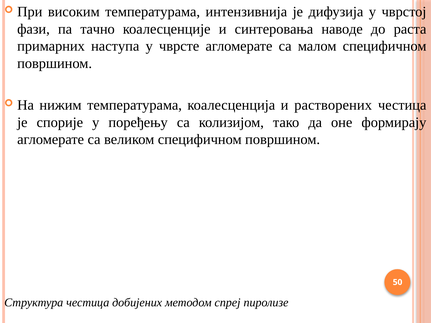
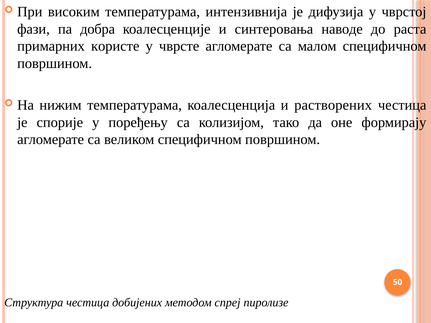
тачно: тачно -> добра (98, 29)
наступа: наступа -> користе (115, 46)
